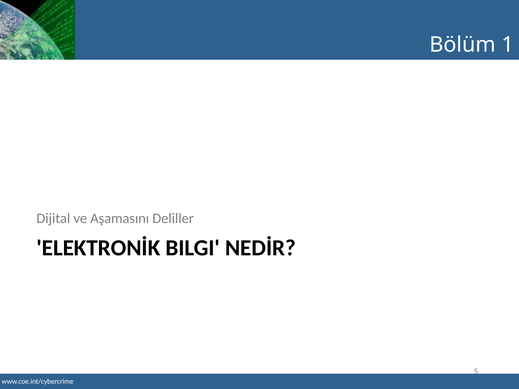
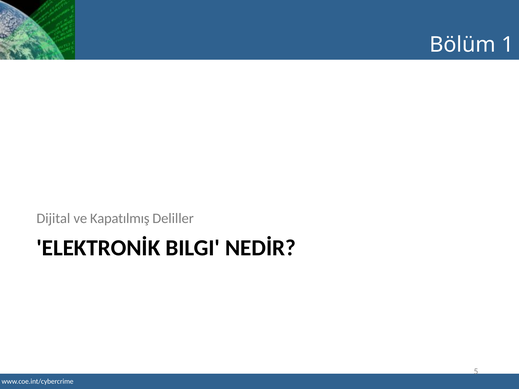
Aşamasını: Aşamasını -> Kapatılmış (120, 218)
